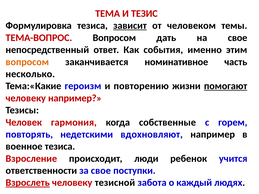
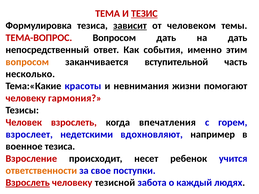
ТЕЗИС underline: none -> present (144, 14)
на свое: свое -> дать (238, 38)
номинативное: номинативное -> вступительной (176, 62)
героизм: героизм -> красоты (83, 86)
повторению: повторению -> невнимания (141, 86)
помогают underline: present -> none (226, 86)
человеку например: например -> гармония (75, 98)
Человек гармония: гармония -> взрослеть (74, 122)
собственные: собственные -> впечатления (167, 122)
повторять: повторять -> взрослеет (29, 135)
люди: люди -> несет (146, 159)
ответственности colour: black -> orange (41, 171)
